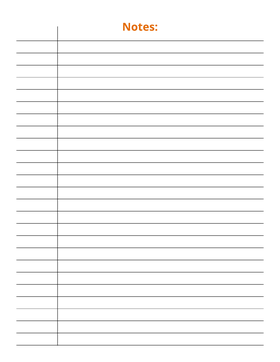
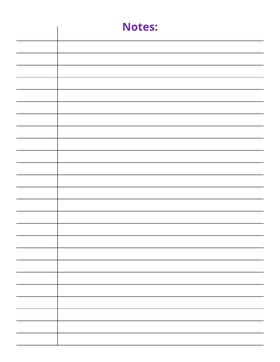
Notes colour: orange -> purple (140, 27)
